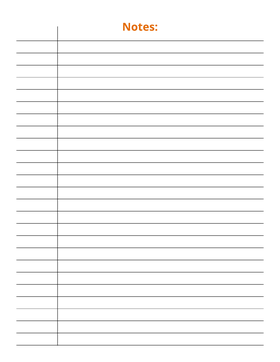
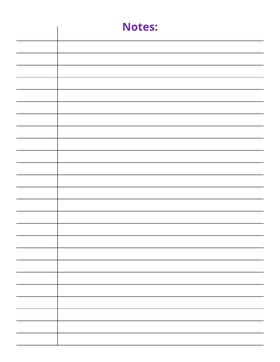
Notes colour: orange -> purple (140, 27)
